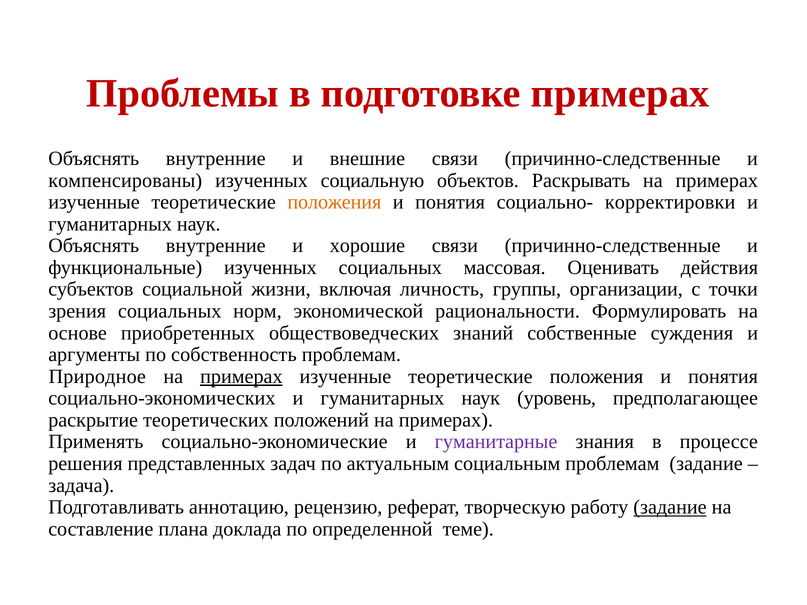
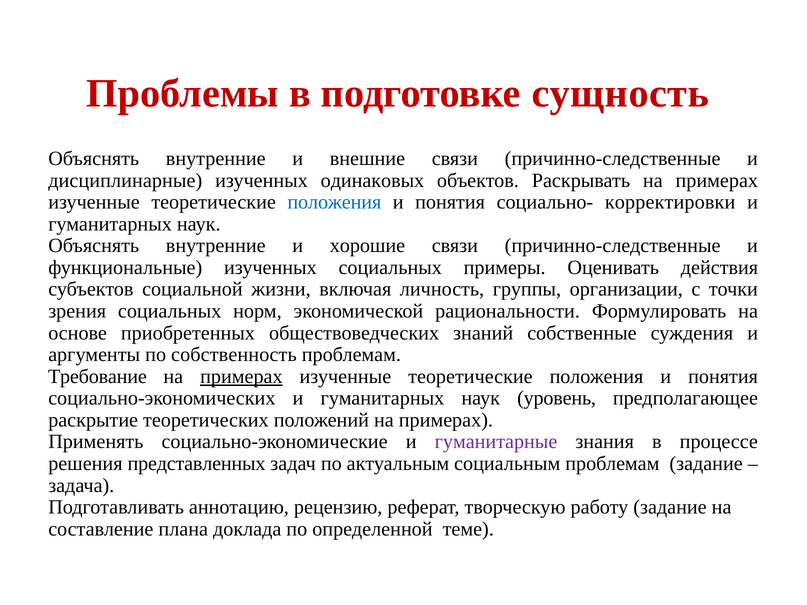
подготовке примерах: примерах -> сущность (620, 94)
компенсированы: компенсированы -> дисциплинарные (125, 180)
социальную: социальную -> одинаковых (372, 180)
положения colour: orange -> blue (334, 202)
массовая: массовая -> примеры (505, 268)
Природное: Природное -> Требование (97, 377)
задание underline: present -> none (670, 507)
